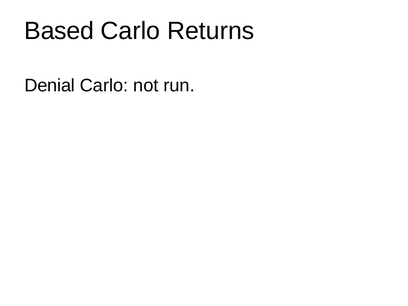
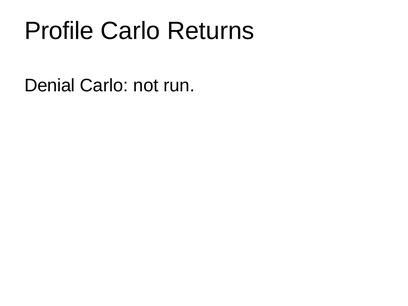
Based: Based -> Profile (59, 31)
